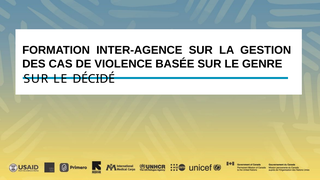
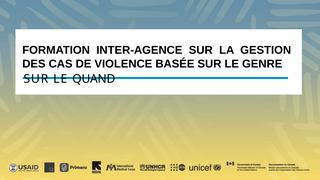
DÉCIDÉ: DÉCIDÉ -> QUAND (94, 79)
